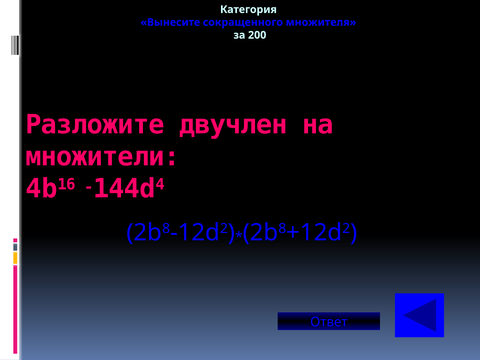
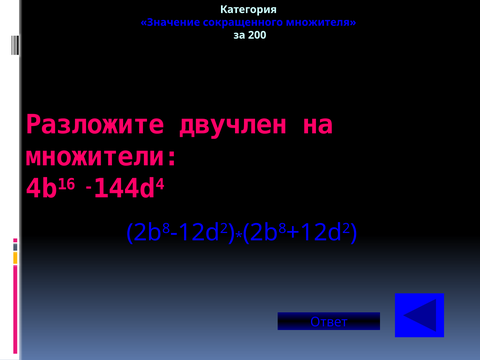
Вынесите: Вынесите -> Значение (170, 22)
